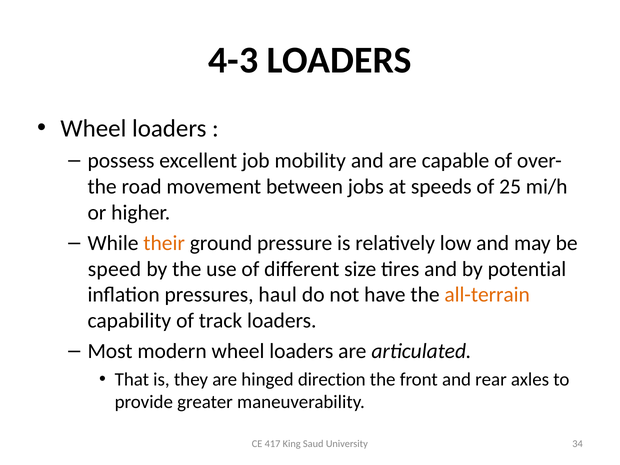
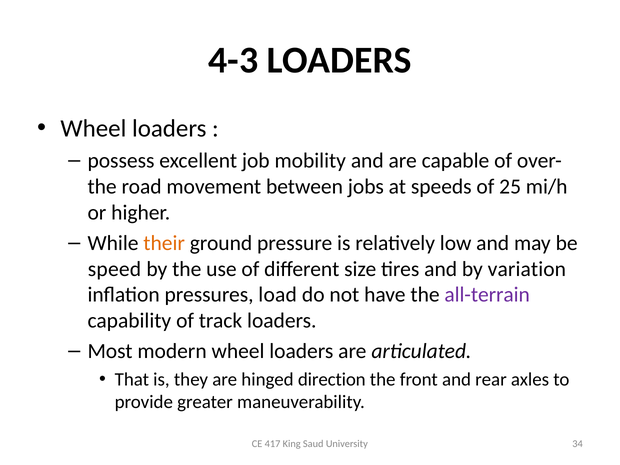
potential: potential -> variation (527, 269)
haul: haul -> load (278, 295)
all-terrain colour: orange -> purple (487, 295)
